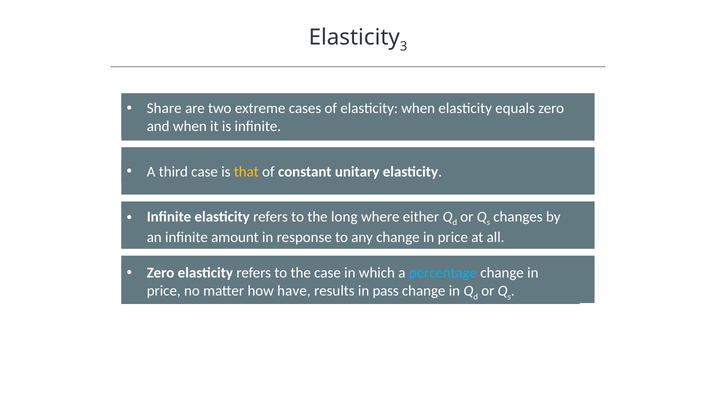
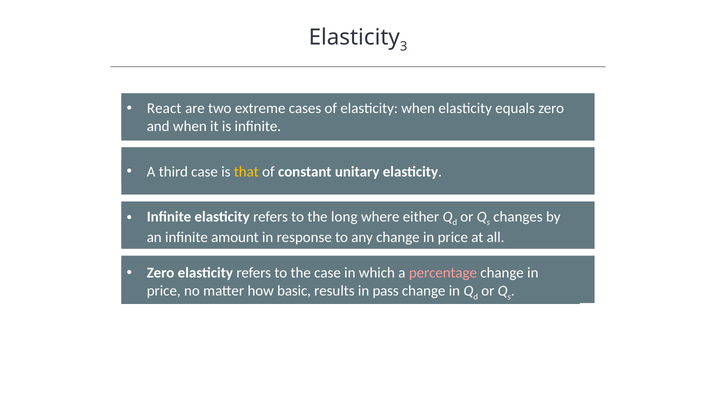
Share: Share -> React (164, 108)
percentage colour: light blue -> pink (443, 273)
have: have -> basic (294, 291)
